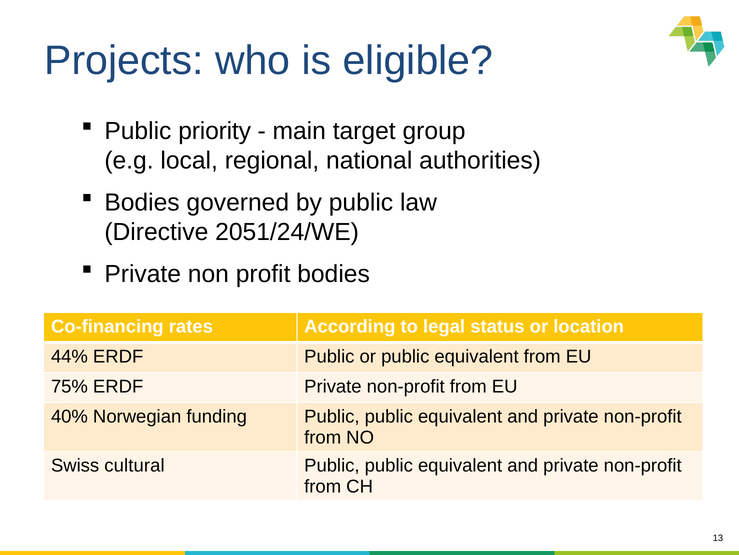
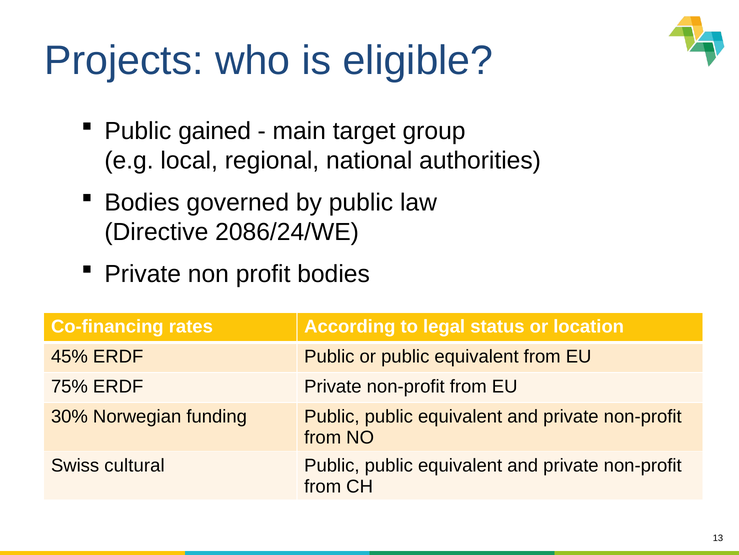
priority: priority -> gained (215, 131)
2051/24/WE: 2051/24/WE -> 2086/24/WE (287, 232)
44%: 44% -> 45% (69, 356)
40%: 40% -> 30% (69, 416)
